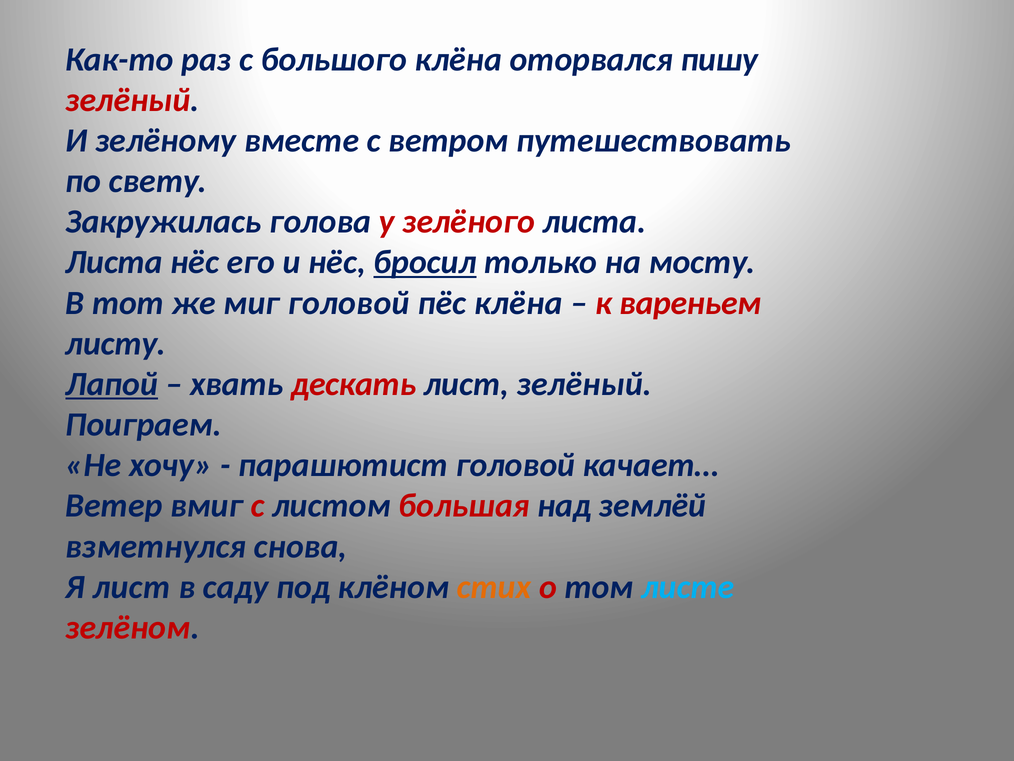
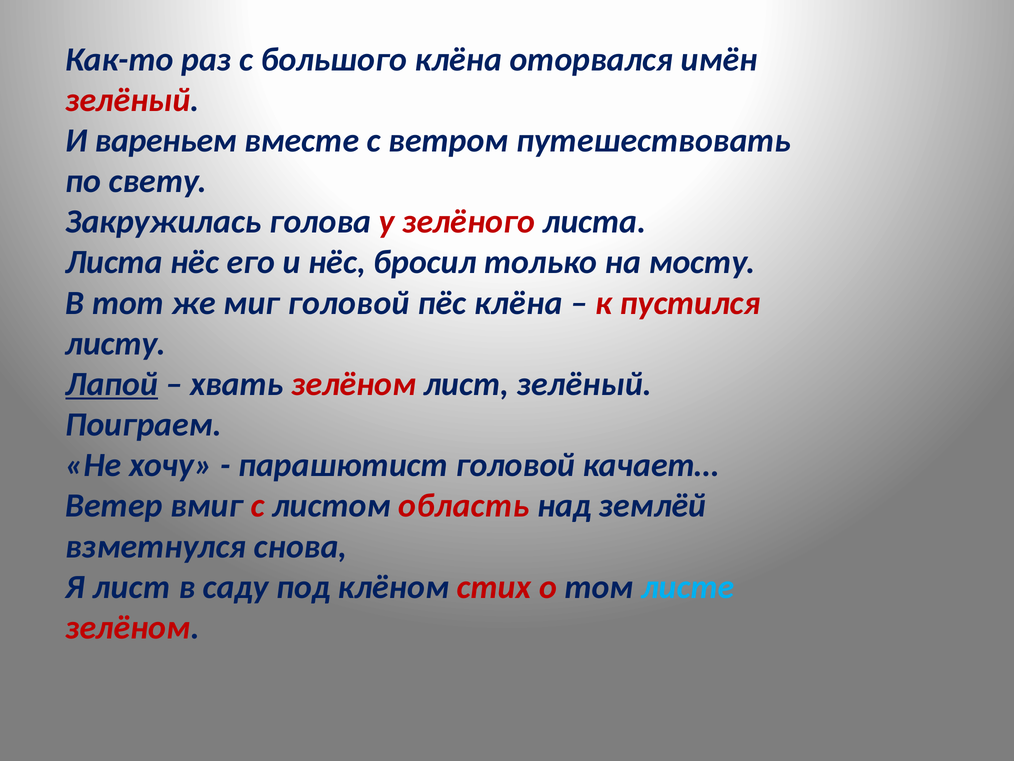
пишу: пишу -> имён (719, 59)
зелёному: зелёному -> вареньем (166, 140)
бросил underline: present -> none (425, 262)
вареньем: вареньем -> пустился (690, 303)
хвать дескать: дескать -> зелёном (354, 384)
большая: большая -> область (464, 505)
стих colour: orange -> red (494, 587)
